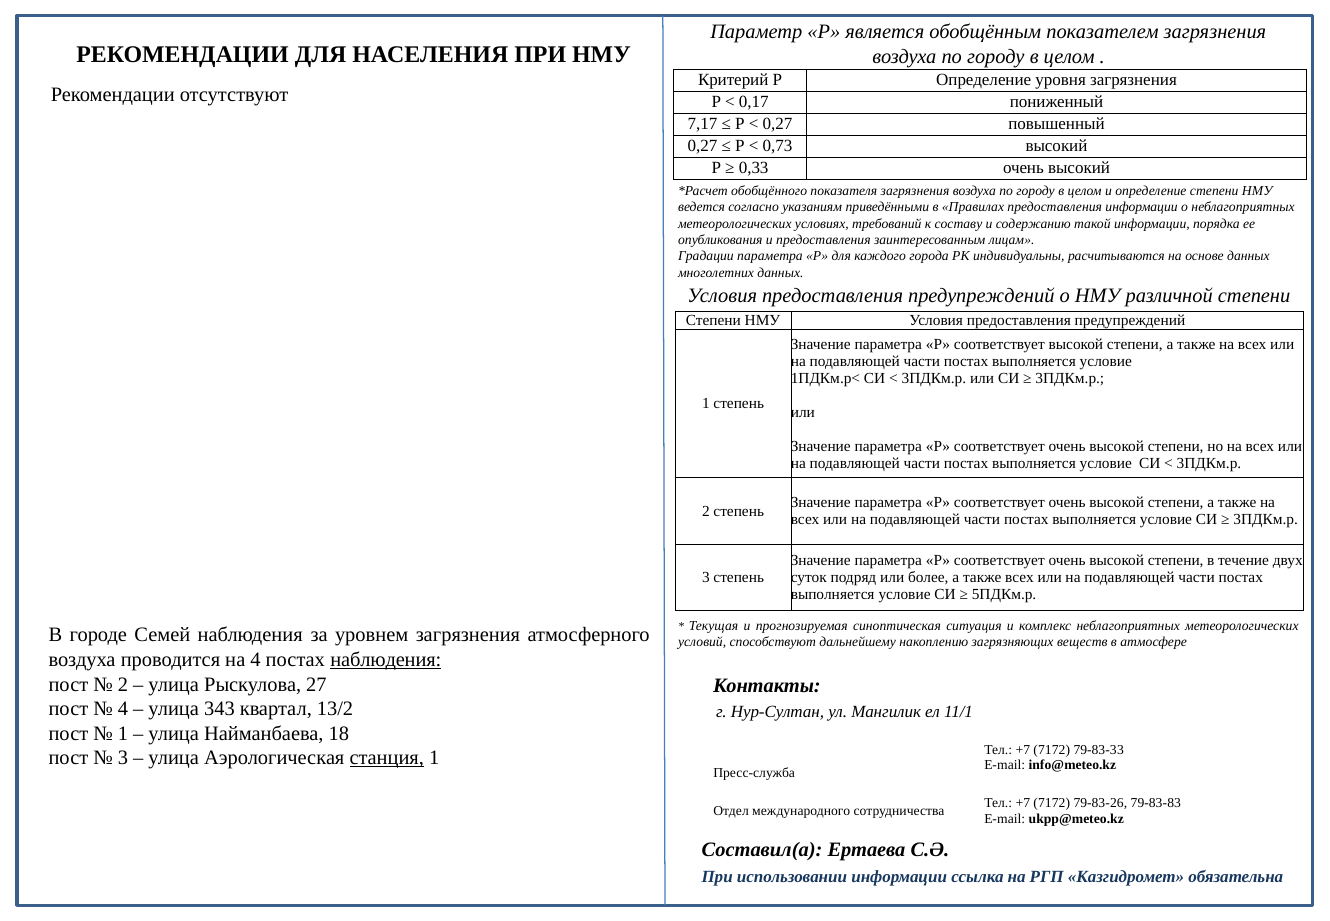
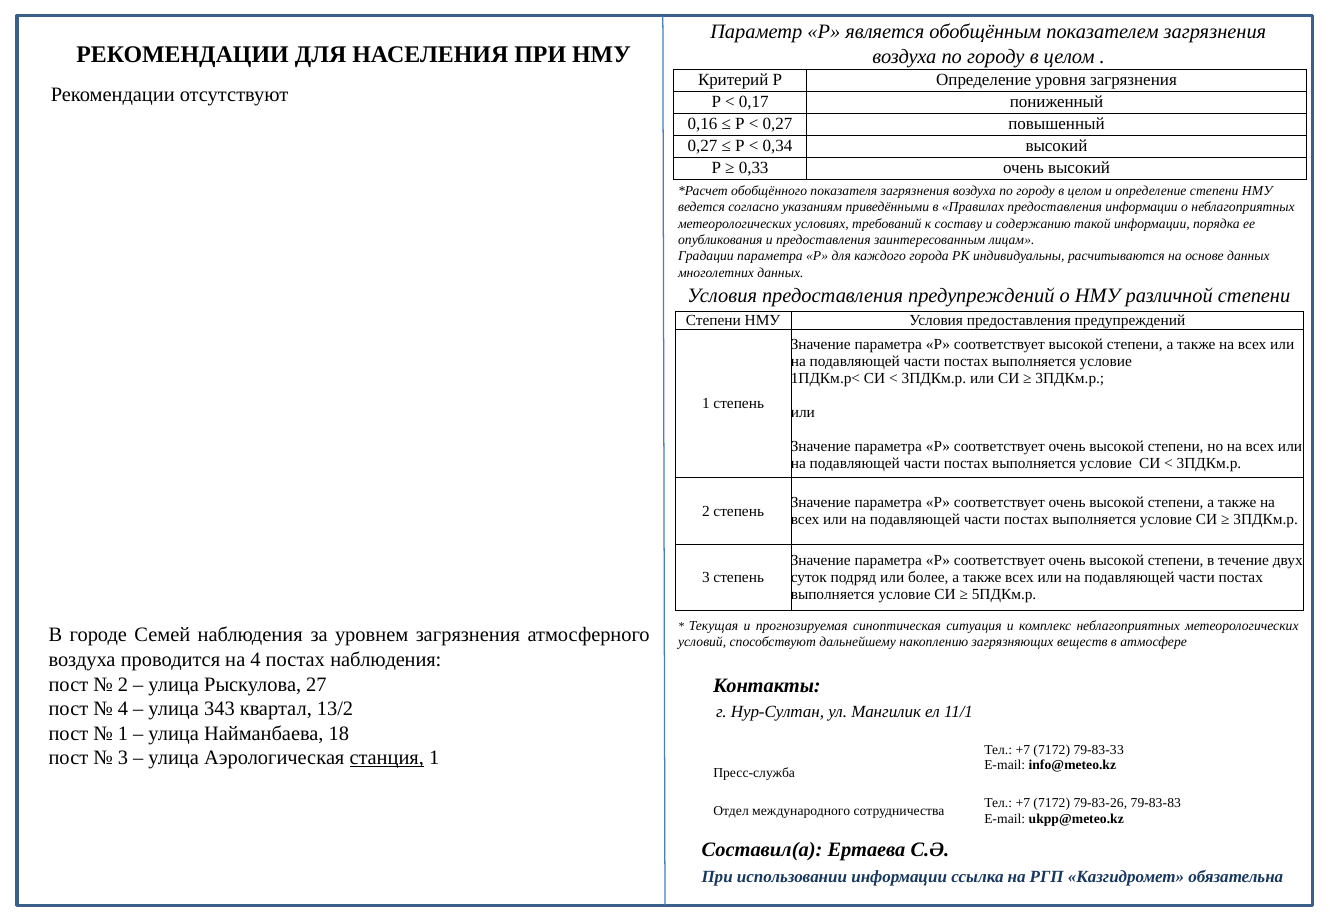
7,17: 7,17 -> 0,16 (703, 124)
0,73: 0,73 -> 0,34 (777, 146)
наблюдения underline: present -> none (386, 660)
